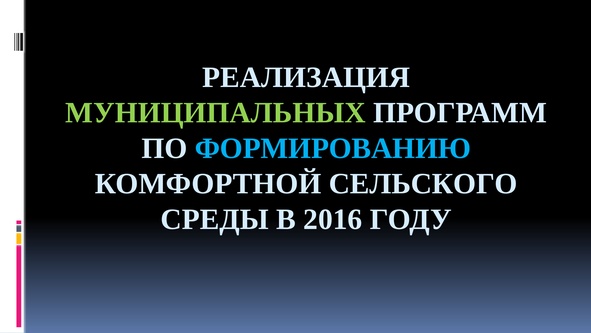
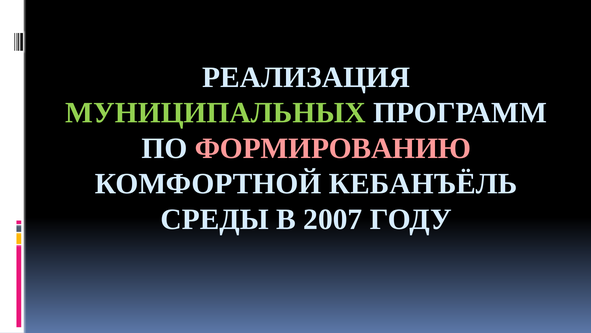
ФОРМИРОВАНИЮ colour: light blue -> pink (333, 148)
СЕЛЬСКОГО: СЕЛЬСКОГО -> КЕБАНЪЁЛЬ (423, 184)
2016: 2016 -> 2007 (333, 219)
